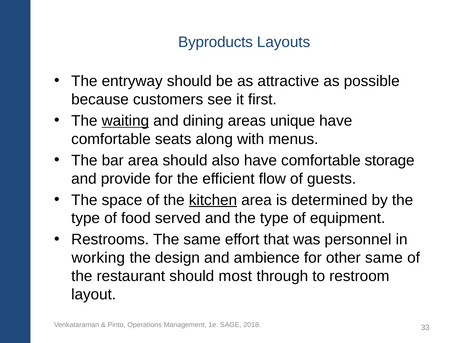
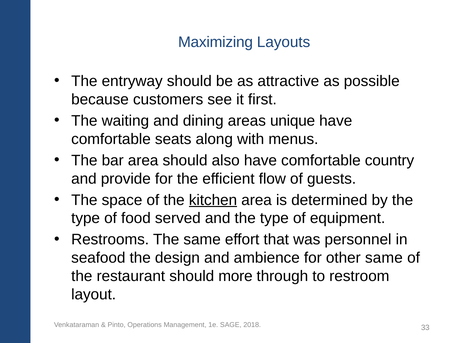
Byproducts: Byproducts -> Maximizing (216, 42)
waiting underline: present -> none (125, 121)
storage: storage -> country (390, 160)
working: working -> seafood (98, 258)
most: most -> more (235, 276)
